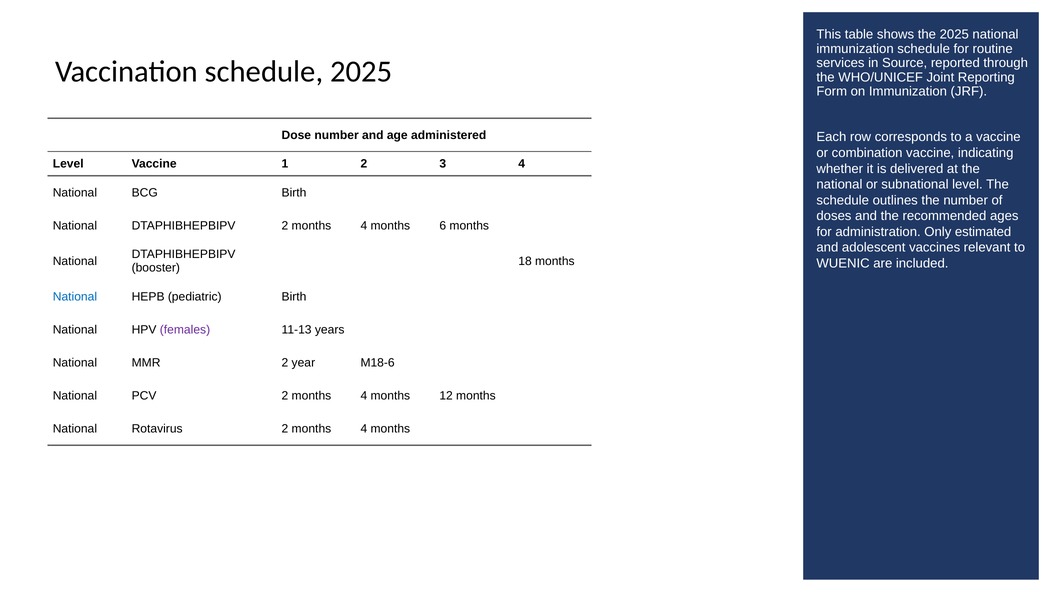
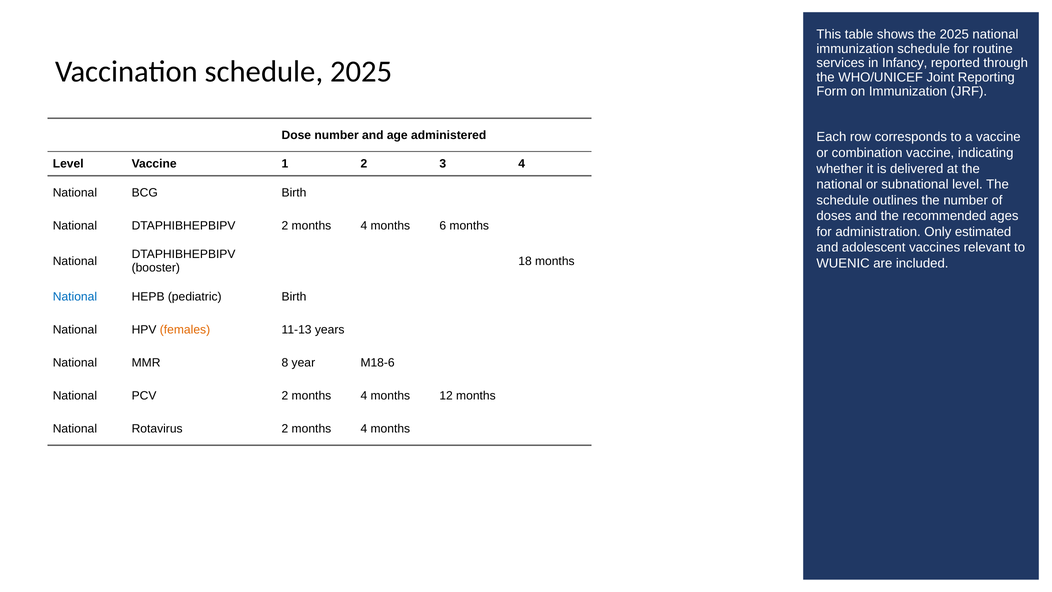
Source: Source -> Infancy (905, 63)
females colour: purple -> orange (185, 329)
MMR 2: 2 -> 8 (285, 363)
